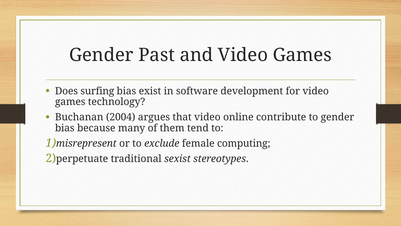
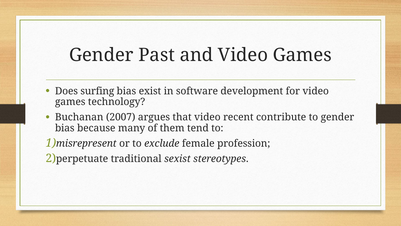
2004: 2004 -> 2007 (121, 117)
online: online -> recent (238, 117)
computing: computing -> profession (244, 143)
